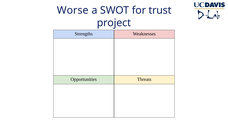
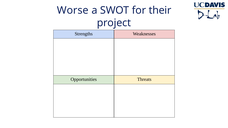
trust: trust -> their (160, 10)
